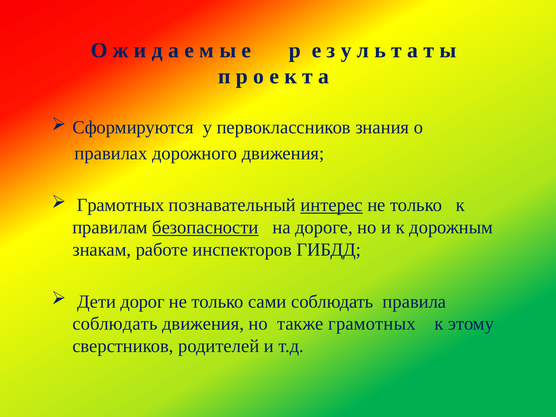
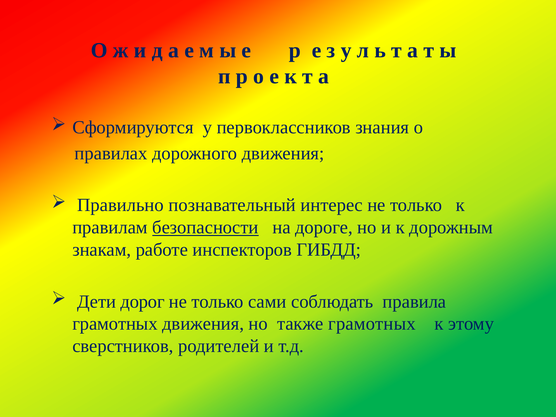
Грамотных: Грамотных -> Правильно (120, 205)
интерес underline: present -> none (332, 205)
соблюдать: соблюдать -> грамотных (115, 324)
